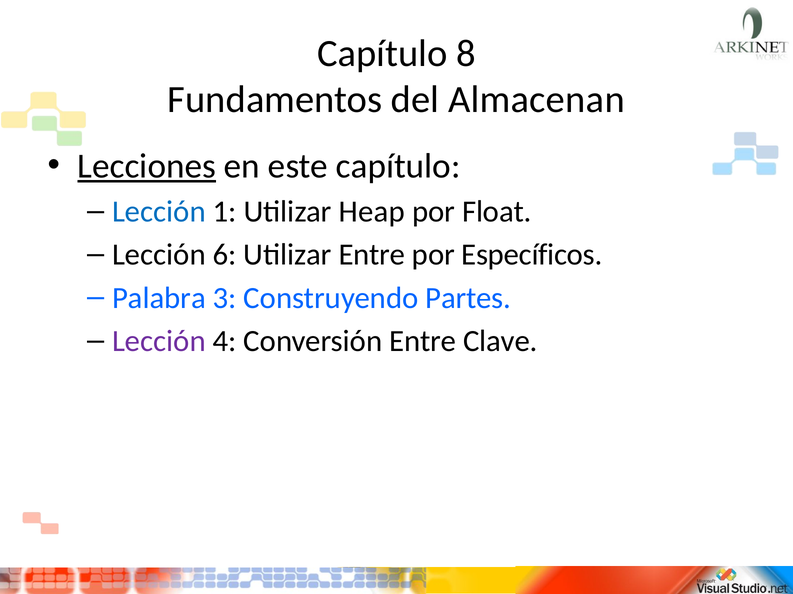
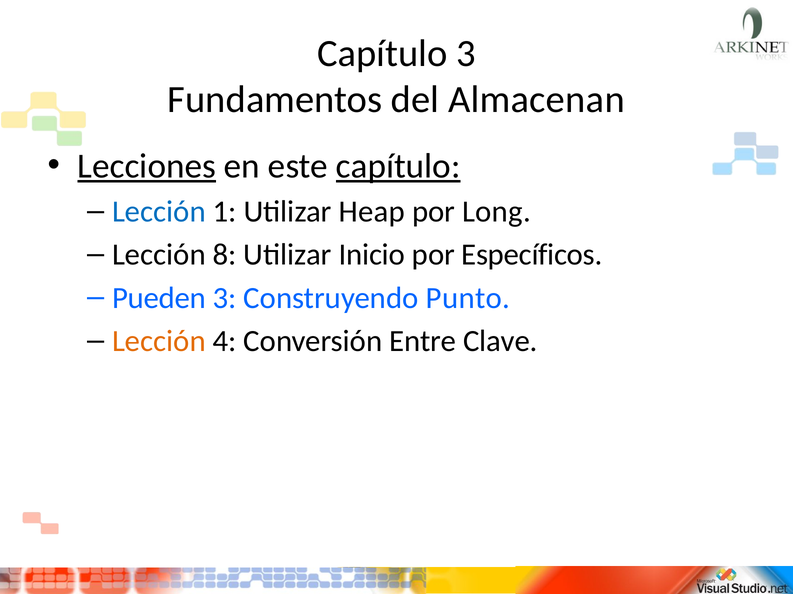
Capítulo 8: 8 -> 3 (466, 54)
capítulo underline: none -> present (398, 166)
Float: Float -> Long (497, 212)
6: 6 -> 8 (225, 255)
Utilizar Entre: Entre -> Inicio (372, 255)
Palabra: Palabra -> Pueden (159, 298)
Partes: Partes -> Punto (468, 298)
Lección colour: purple -> orange (159, 342)
